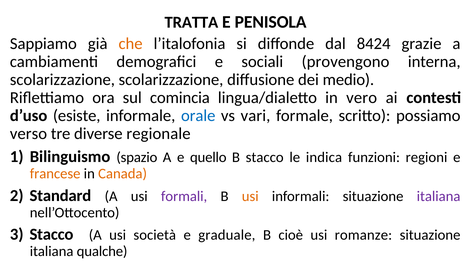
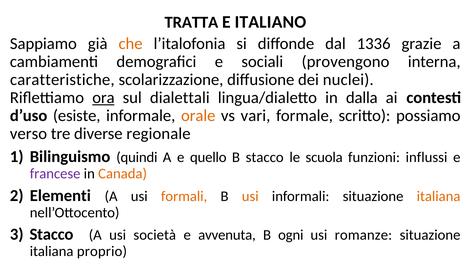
PENISOLA: PENISOLA -> ITALIANO (270, 22)
8424: 8424 -> 1336 (374, 44)
scolarizzazione: scolarizzazione -> caratteristiche (62, 80)
medio: medio -> nuclei (348, 80)
ora underline: none -> present (103, 98)
comincia: comincia -> dialettali (180, 98)
vero: vero -> dalla (362, 98)
orale colour: blue -> orange (198, 116)
spazio: spazio -> quindi (137, 157)
indica: indica -> scuola (324, 157)
regioni: regioni -> influssi (427, 157)
francese colour: orange -> purple (55, 174)
Standard: Standard -> Elementi (60, 196)
formali colour: purple -> orange (184, 196)
italiana colour: purple -> orange (439, 196)
graduale: graduale -> avvenuta (227, 235)
cioè: cioè -> ogni (291, 235)
qualche: qualche -> proprio (102, 251)
